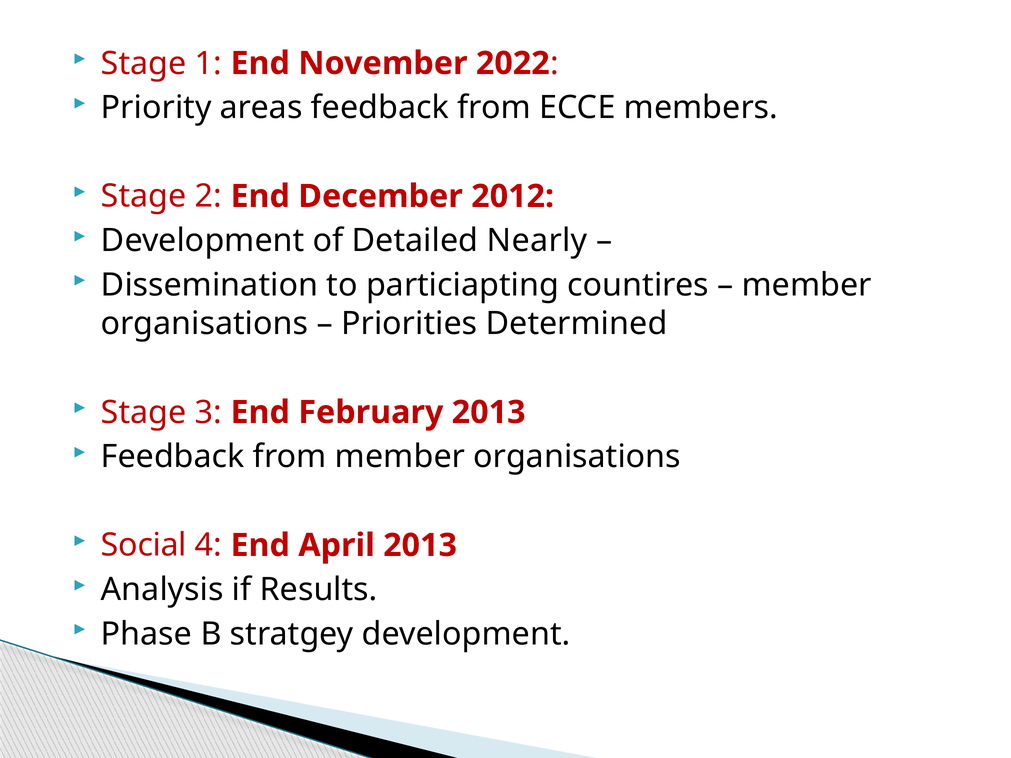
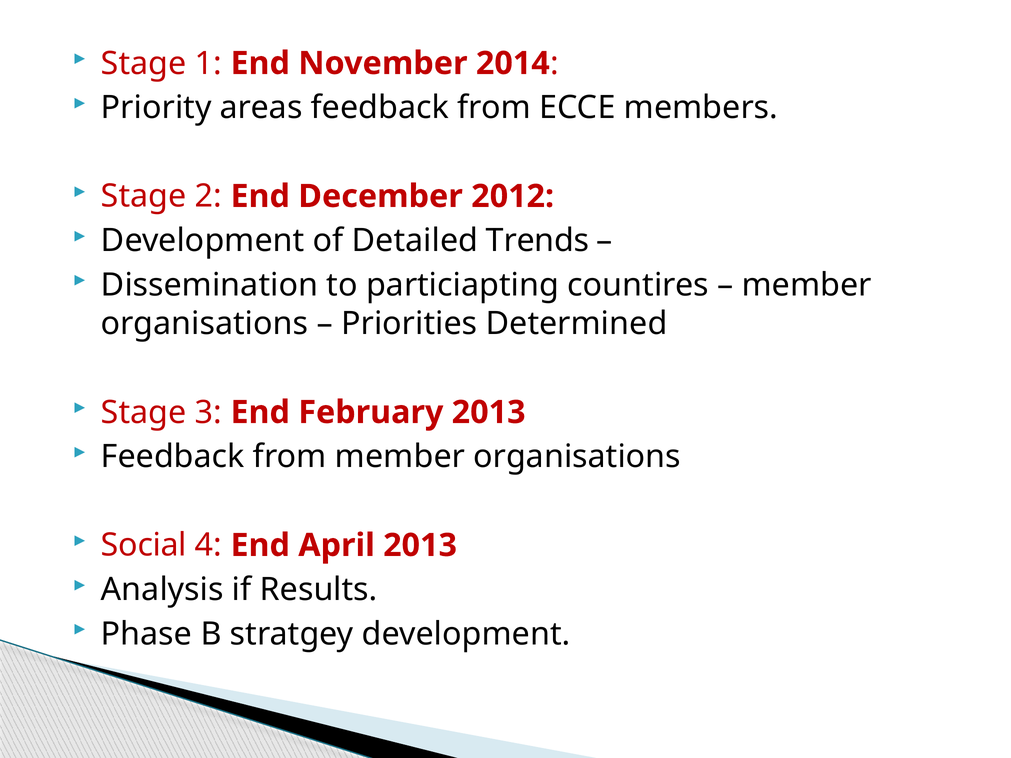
2022: 2022 -> 2014 (513, 63)
Nearly: Nearly -> Trends (537, 241)
